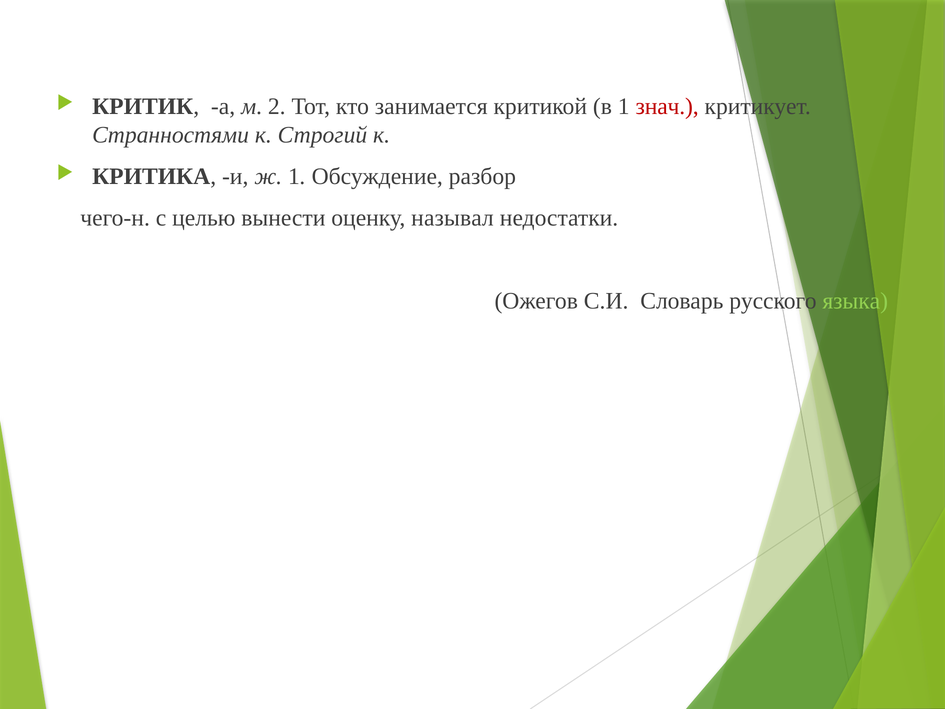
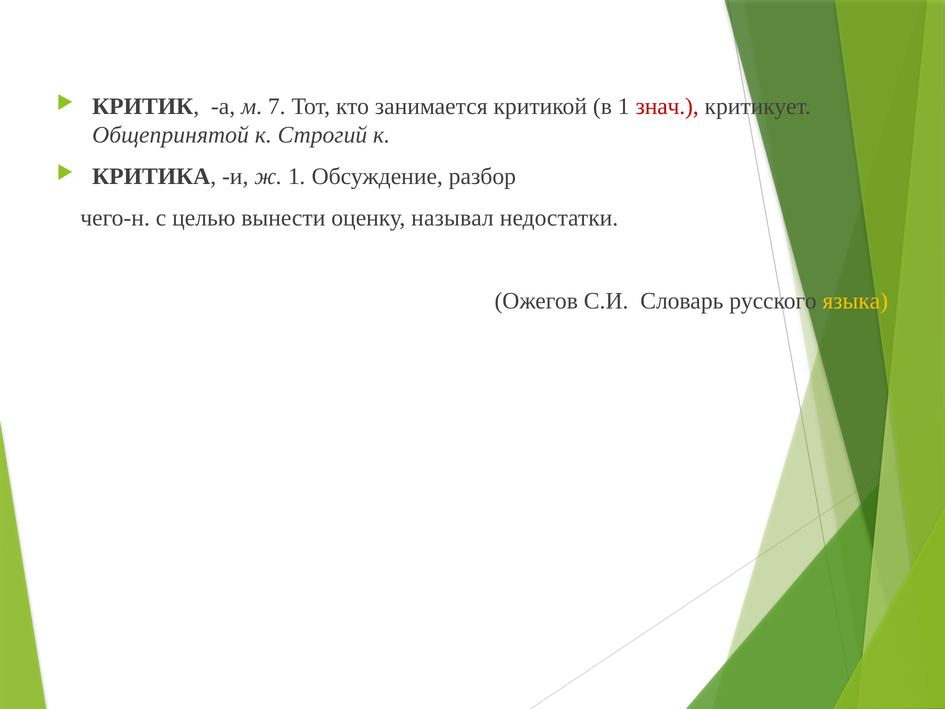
2: 2 -> 7 (277, 106)
Странностями: Странностями -> Общепринятой (171, 135)
языка colour: light green -> yellow (855, 301)
